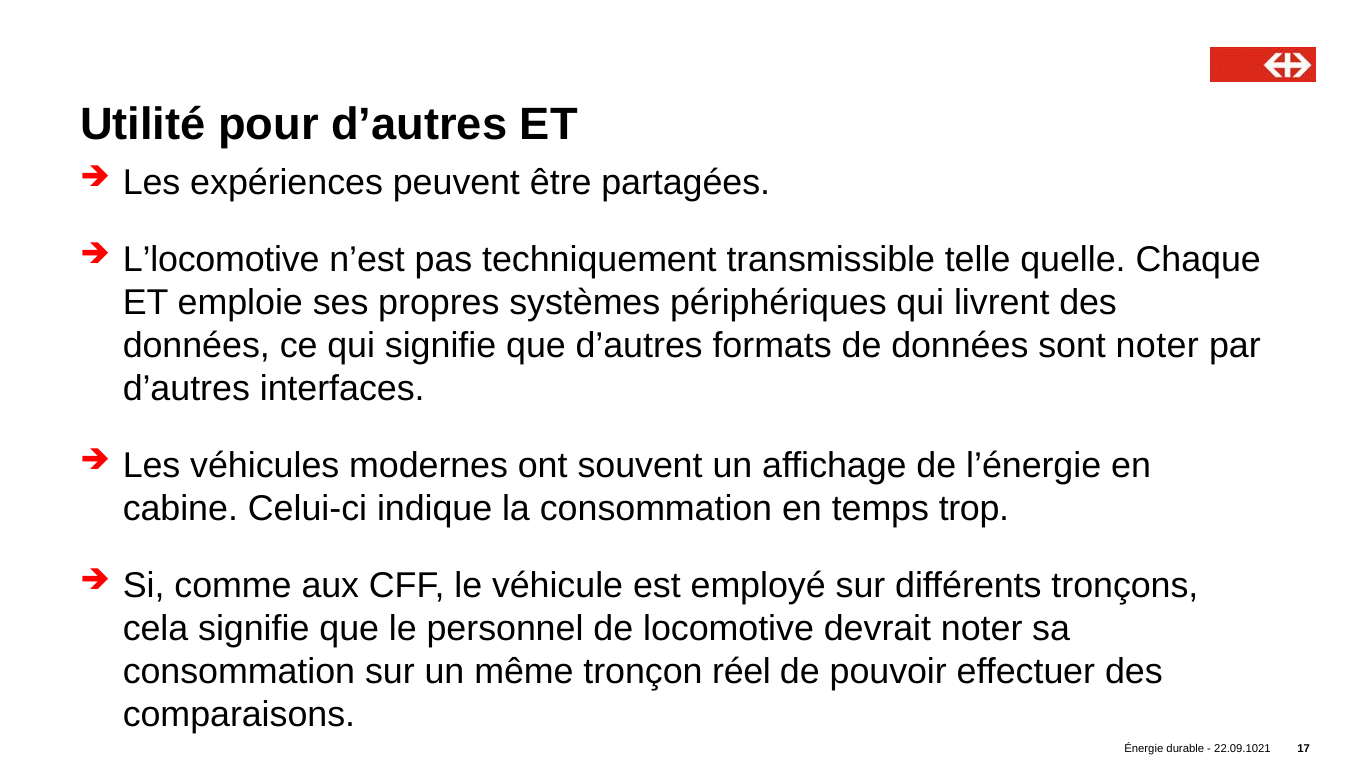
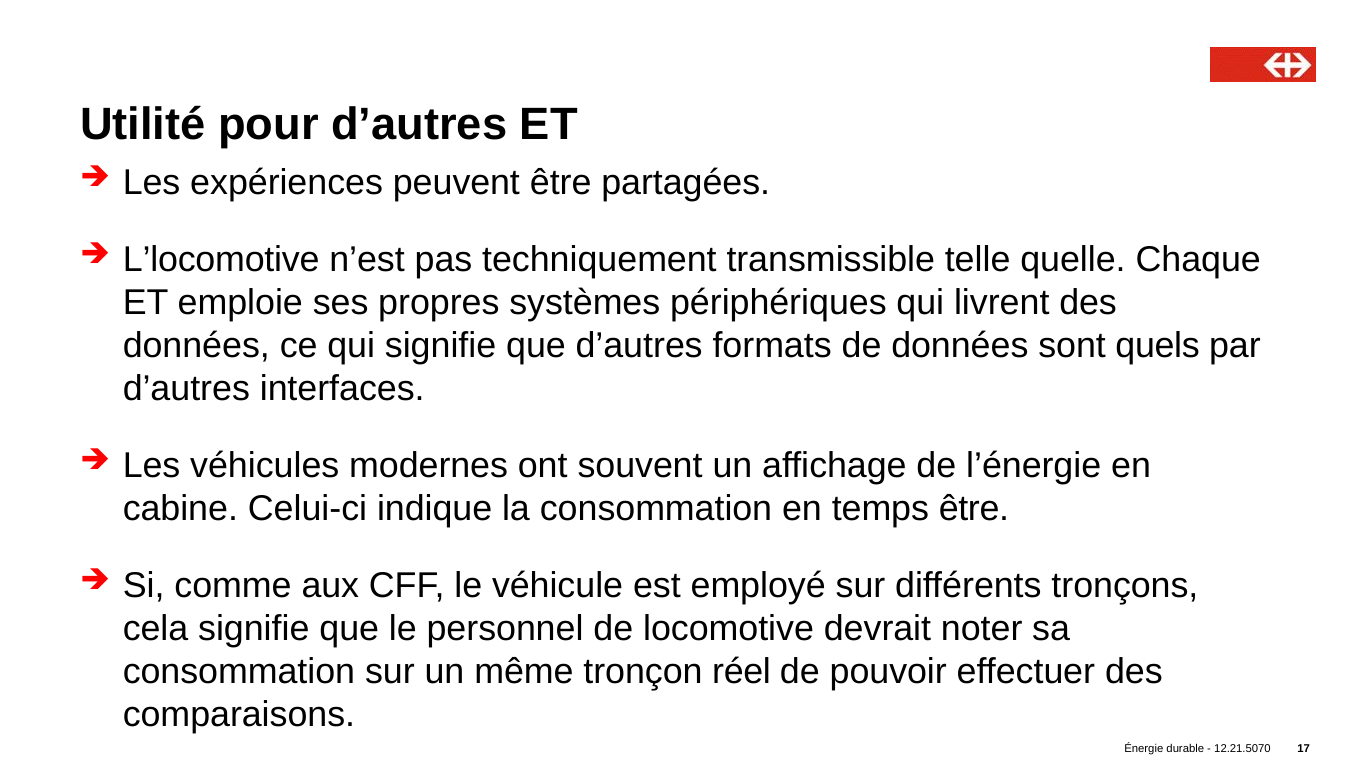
sont noter: noter -> quels (1158, 345)
temps trop: trop -> être (974, 508)
22.09.1021: 22.09.1021 -> 12.21.5070 (1242, 749)
